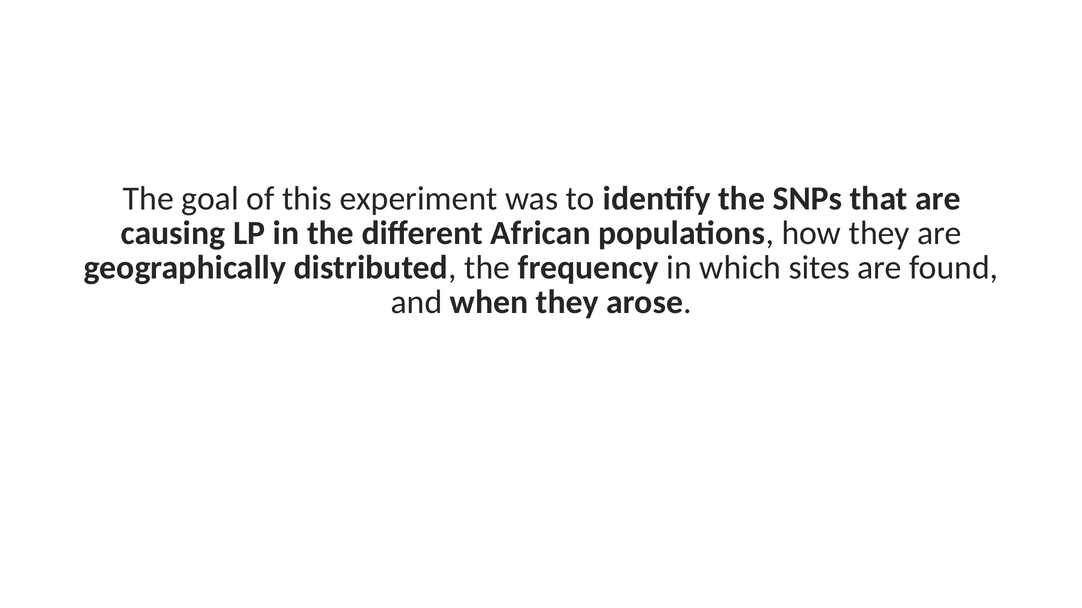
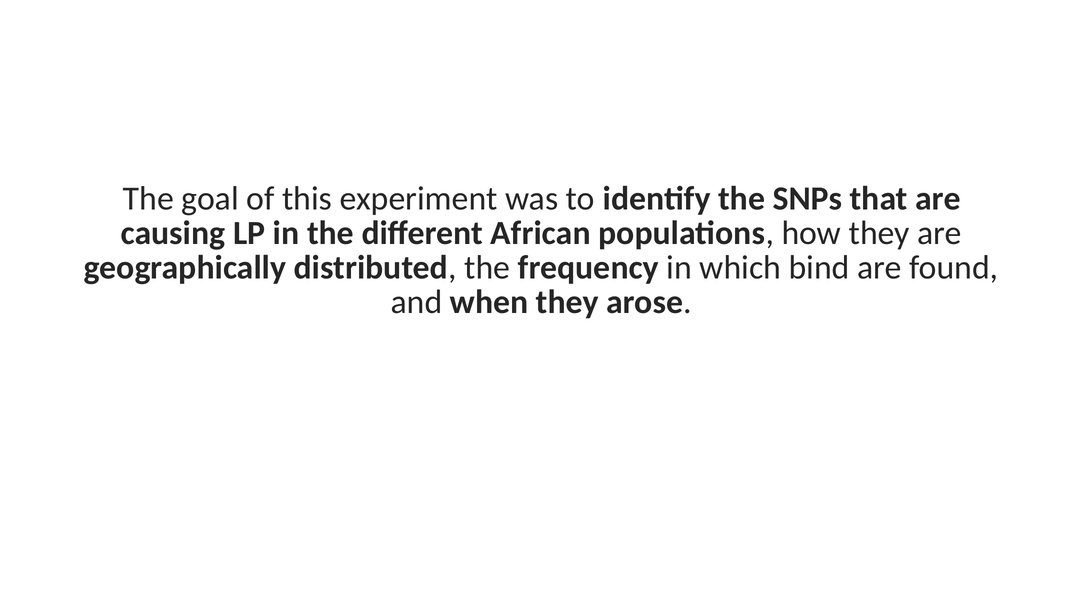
sites: sites -> bind (819, 268)
